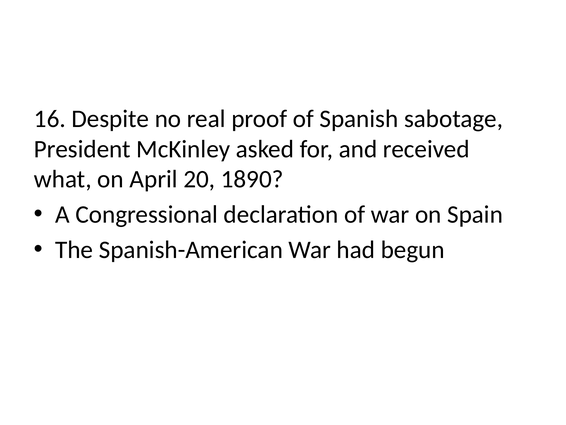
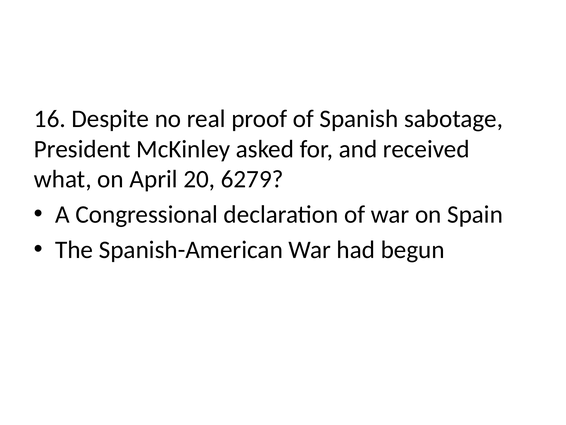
1890: 1890 -> 6279 (252, 179)
